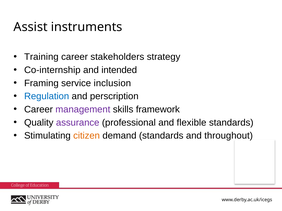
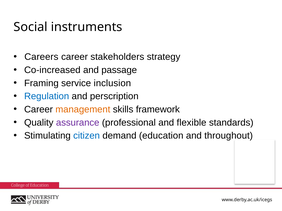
Assist: Assist -> Social (31, 27)
Training: Training -> Careers (41, 57)
Co-internship: Co-internship -> Co-increased (52, 70)
intended: intended -> passage (119, 70)
management colour: purple -> orange (83, 110)
citizen colour: orange -> blue (87, 136)
demand standards: standards -> education (161, 136)
